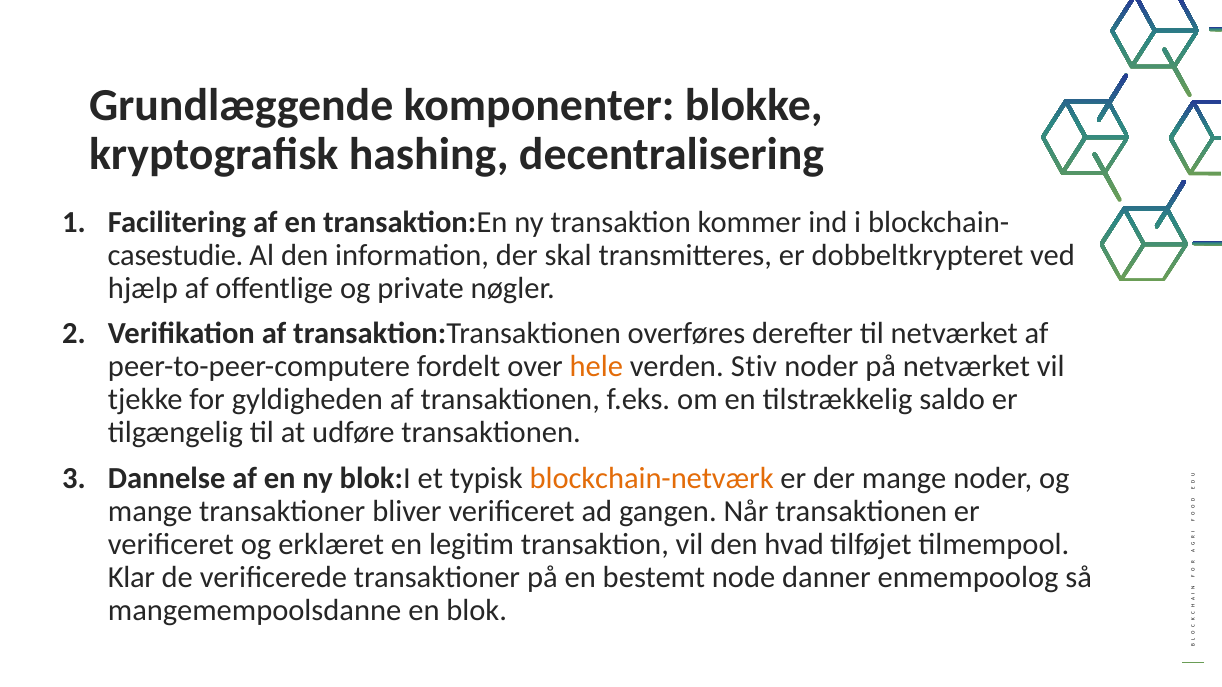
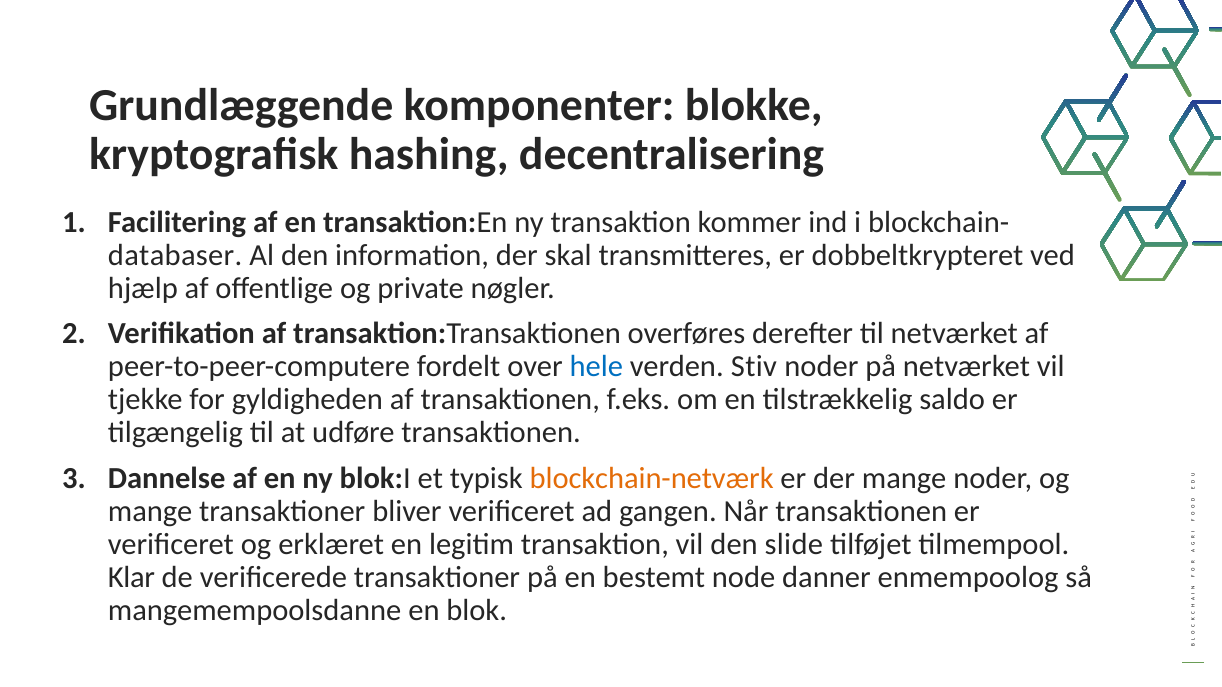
casestudie: casestudie -> databaser (175, 255)
hele colour: orange -> blue (596, 367)
hvad: hvad -> slide (794, 545)
